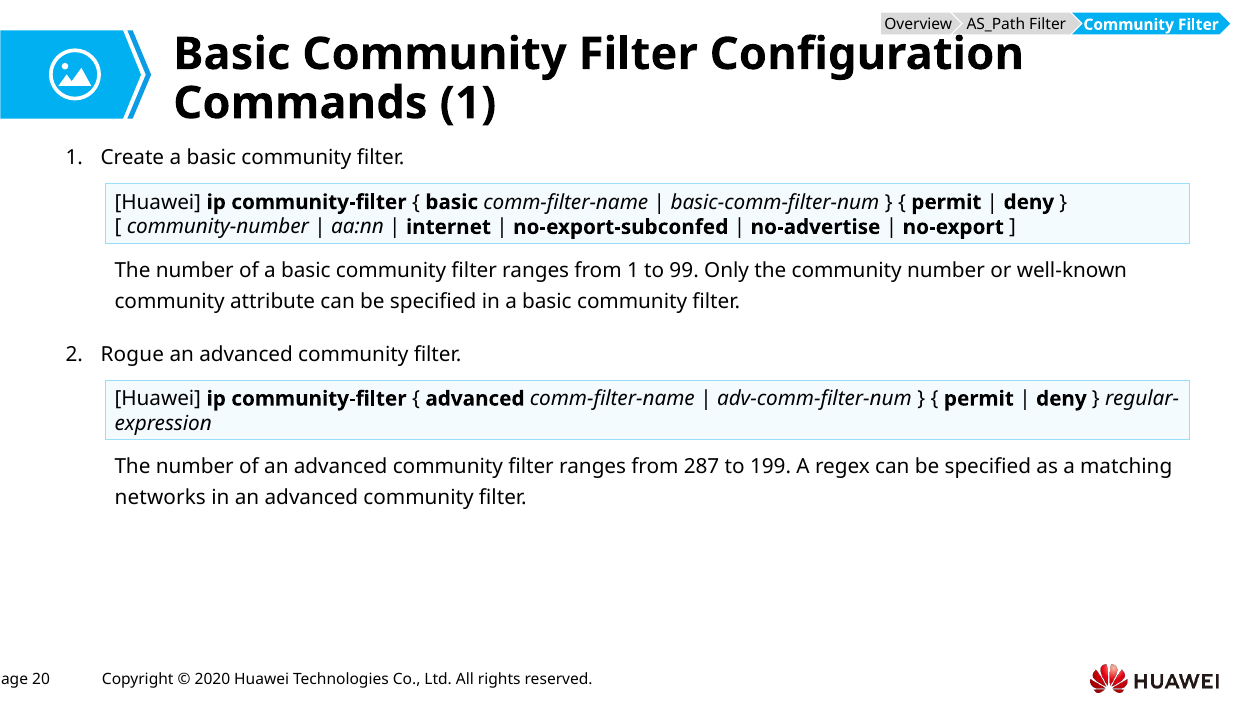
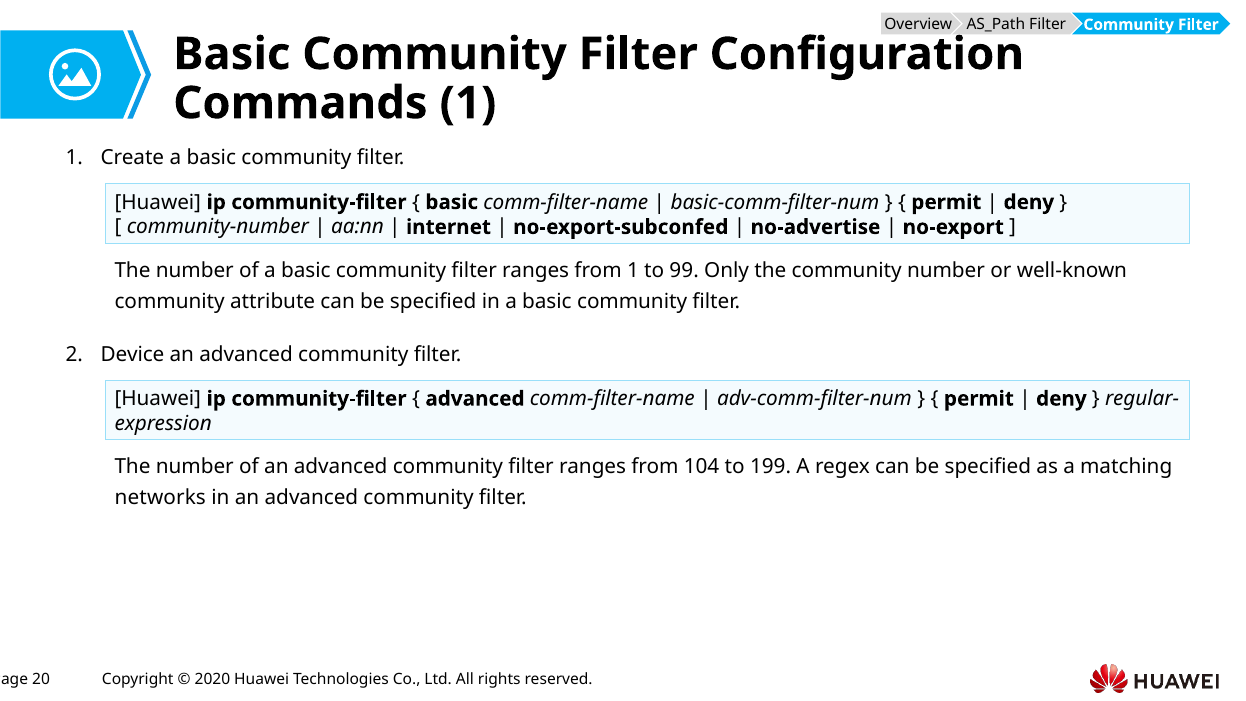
Rogue: Rogue -> Device (132, 354)
287: 287 -> 104 (702, 466)
